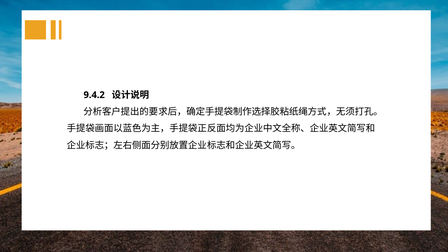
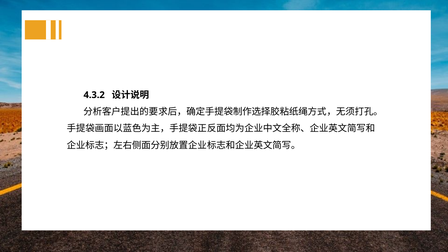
9.4.2: 9.4.2 -> 4.3.2 (94, 95)
